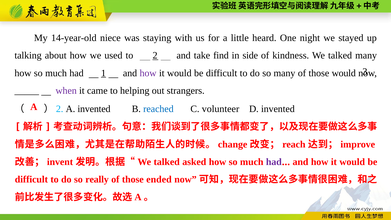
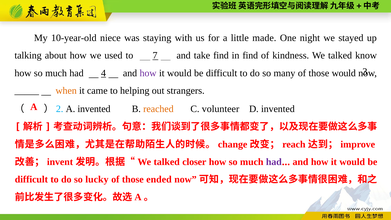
14-year-old: 14-year-old -> 10-year-old (74, 38)
heard: heard -> made (264, 38)
2: 2 -> 7 (155, 55)
in side: side -> find (250, 55)
talked many: many -> know (366, 55)
1: 1 -> 4 (103, 73)
when colour: purple -> orange (66, 91)
reached colour: blue -> orange (158, 109)
asked: asked -> closer (194, 162)
really: really -> lucky (97, 179)
